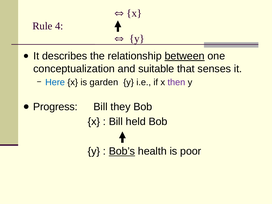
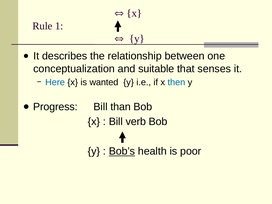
4: 4 -> 1 (59, 26)
between underline: present -> none (185, 56)
garden: garden -> wanted (104, 82)
then colour: purple -> blue (176, 82)
they: they -> than (121, 107)
held: held -> verb (136, 122)
